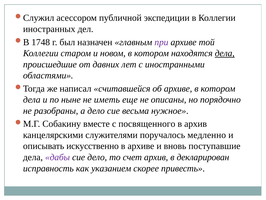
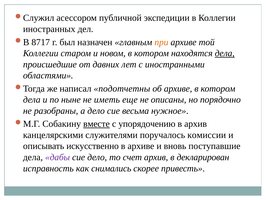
1748: 1748 -> 8717 (41, 42)
при colour: purple -> orange (161, 42)
считавшейся: считавшейся -> подотчетны (122, 88)
вместе underline: none -> present (97, 124)
посвященного: посвященного -> упорядочению (147, 124)
медленно: медленно -> комиссии (207, 135)
указанием: указанием -> снимались (111, 168)
